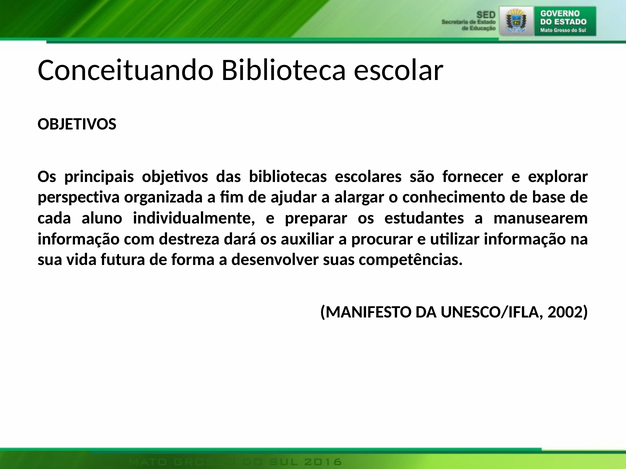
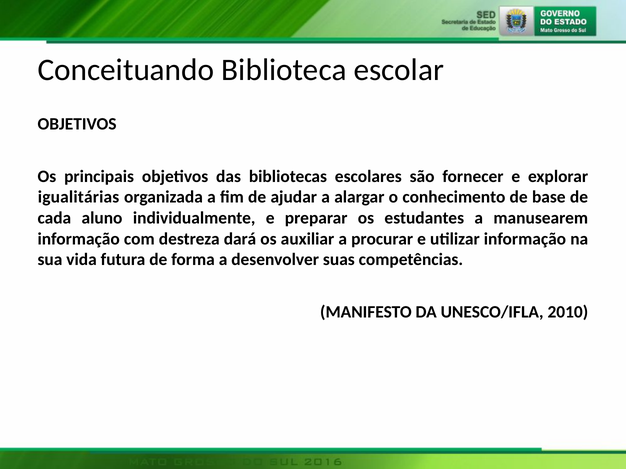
perspectiva: perspectiva -> igualitárias (79, 197)
2002: 2002 -> 2010 (568, 312)
